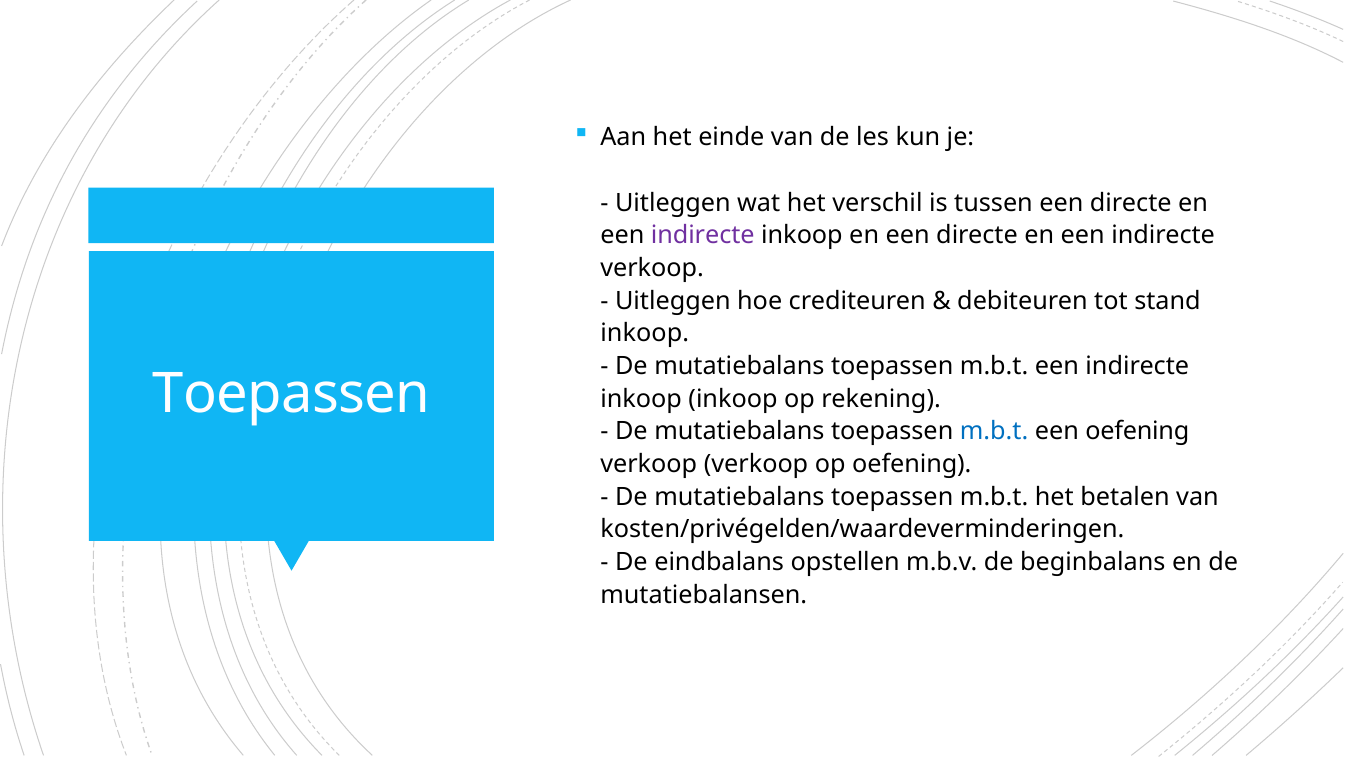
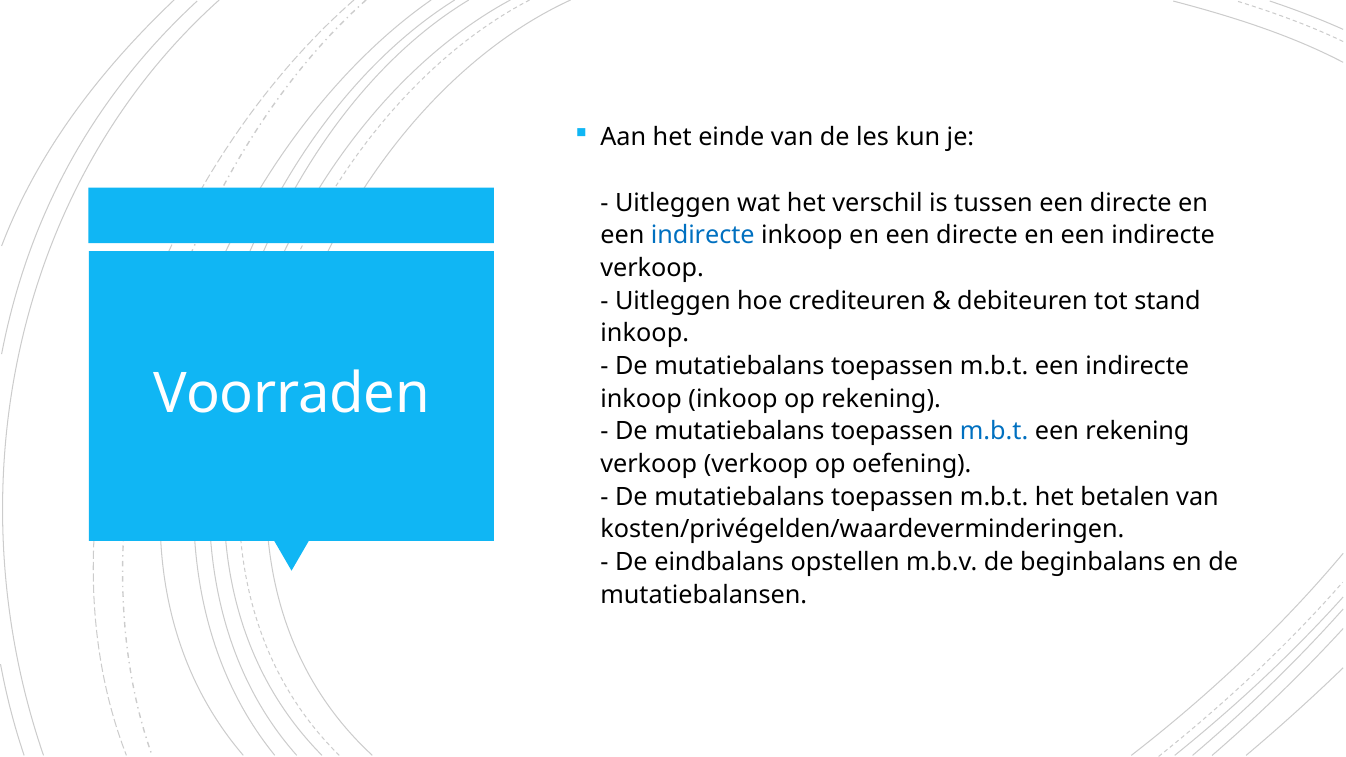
indirecte colour: purple -> blue (703, 236)
Toepassen: Toepassen -> Voorraden (291, 394)
een oefening: oefening -> rekening (1137, 432)
